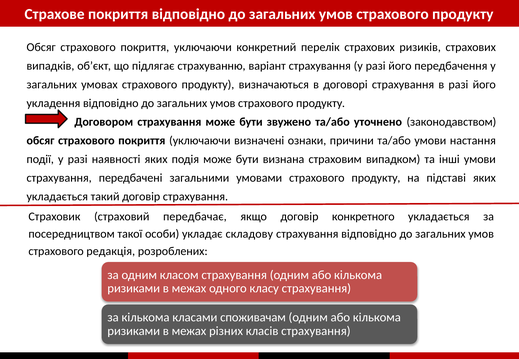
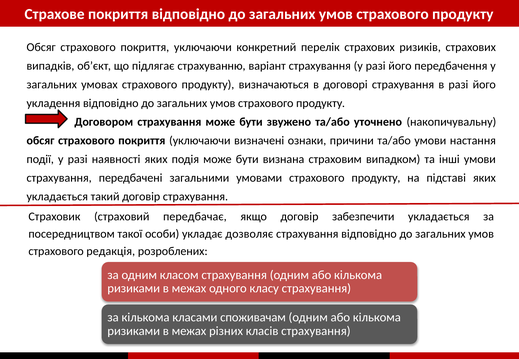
законодавством: законодавством -> накопичувальну (451, 122)
конкретного: конкретного -> забезпечити (363, 217)
складову: складову -> дозволяє (249, 234)
